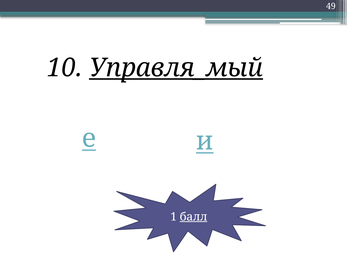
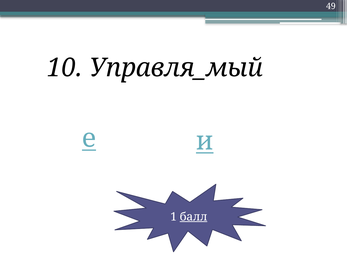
Управля_мый underline: present -> none (176, 68)
